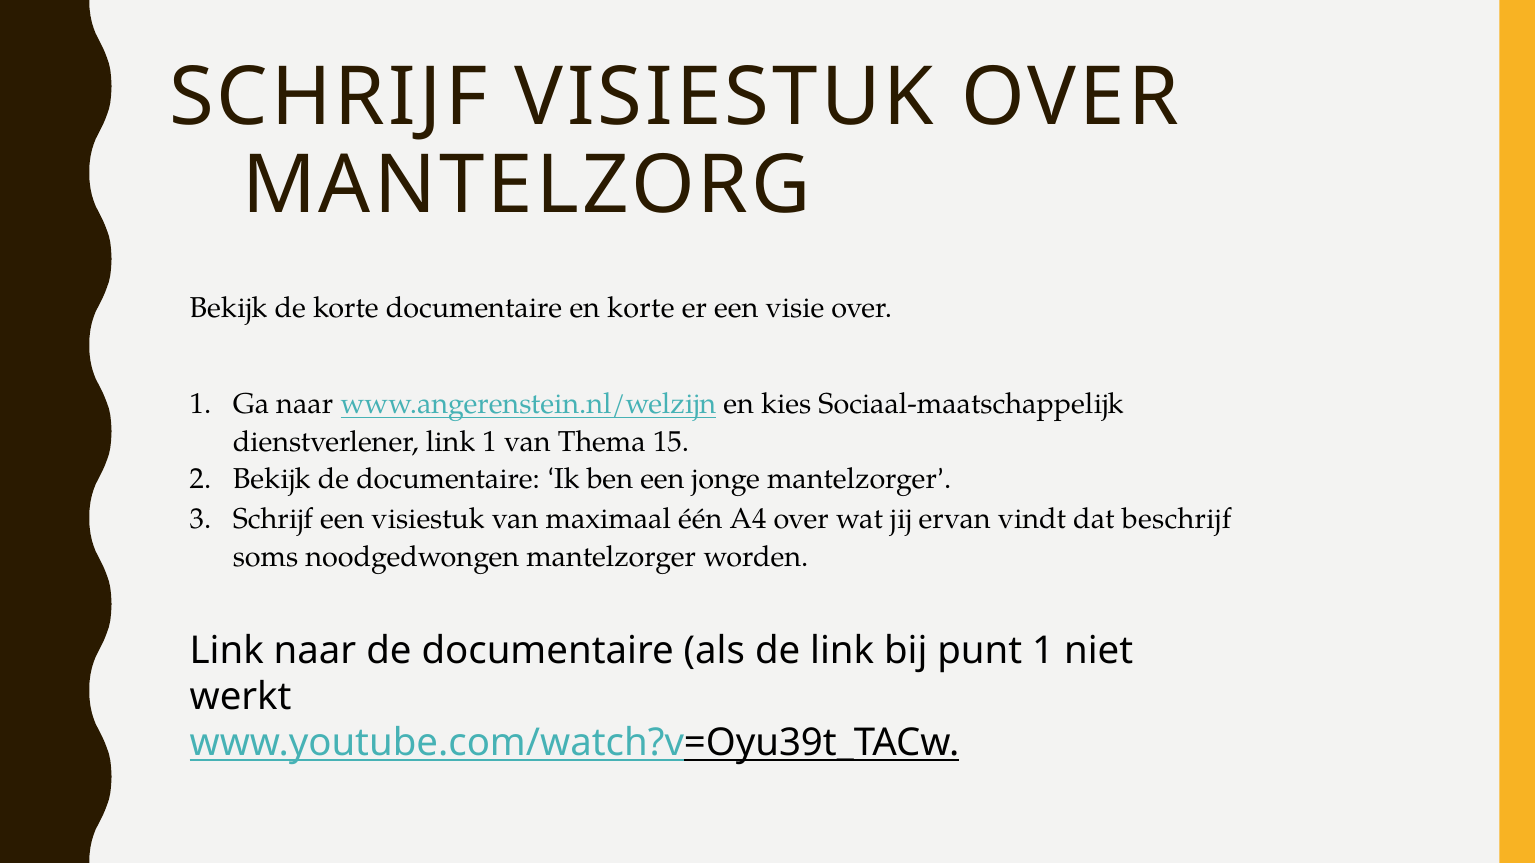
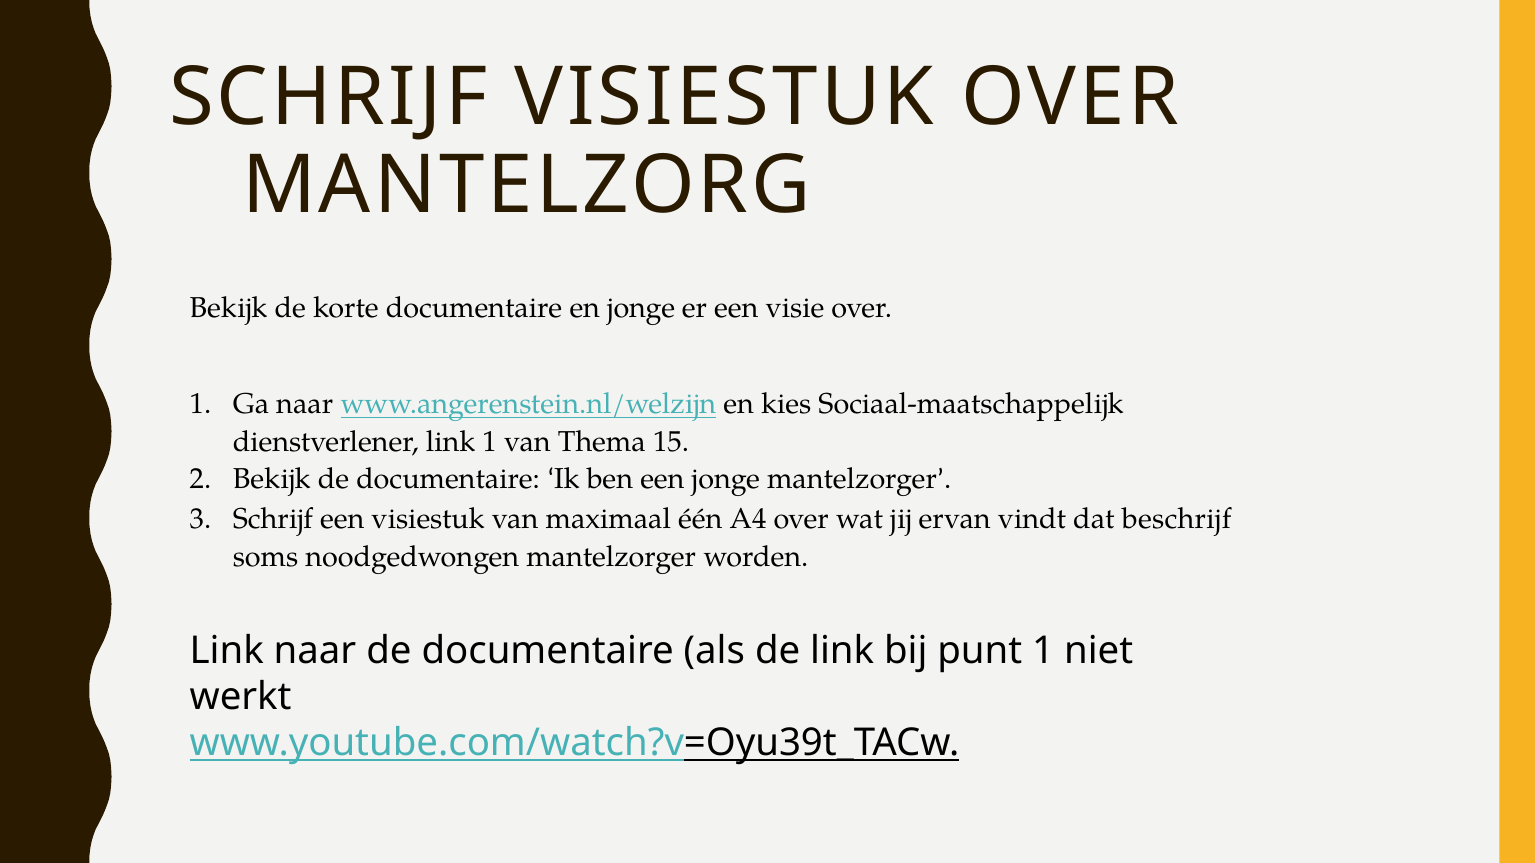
en korte: korte -> jonge (641, 308)
